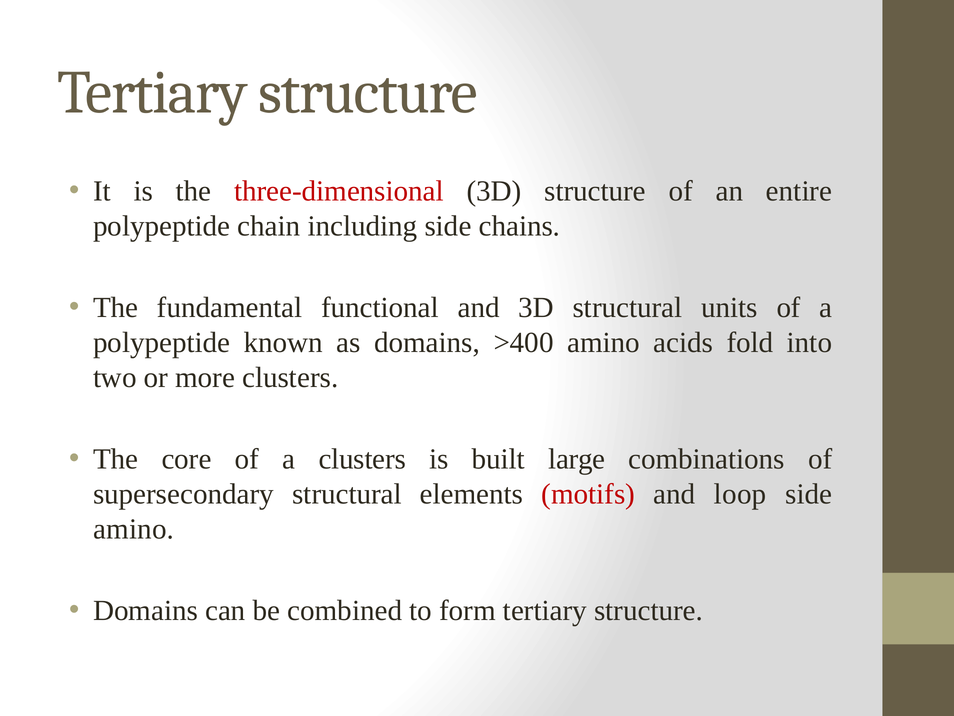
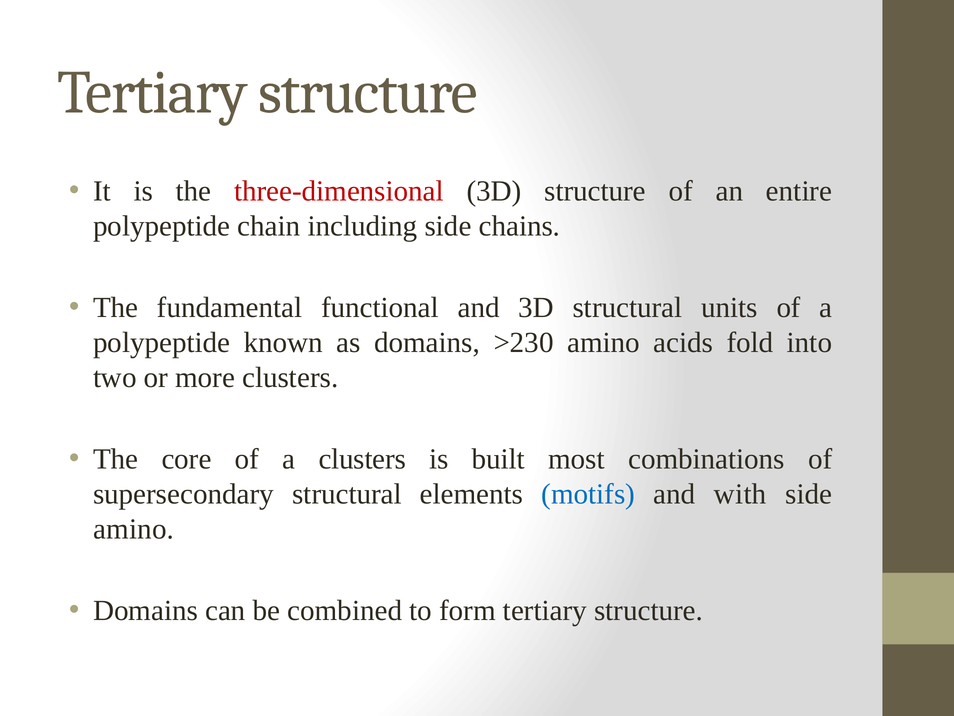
>400: >400 -> >230 (524, 343)
large: large -> most (577, 459)
motifs colour: red -> blue (588, 494)
loop: loop -> with (740, 494)
